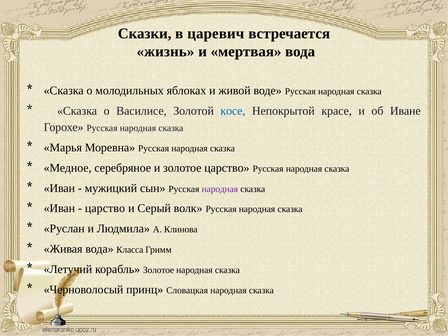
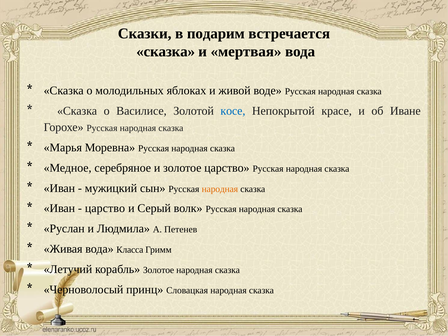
царевич: царевич -> подарим (216, 34)
жизнь: жизнь -> сказка (166, 51)
народная colour: purple -> orange (220, 189)
Клинова: Клинова -> Петенев (181, 229)
